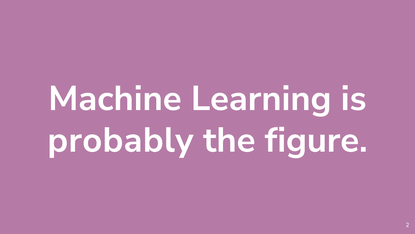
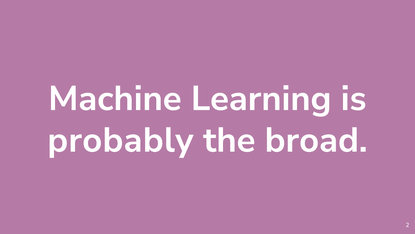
figure: figure -> broad (316, 140)
